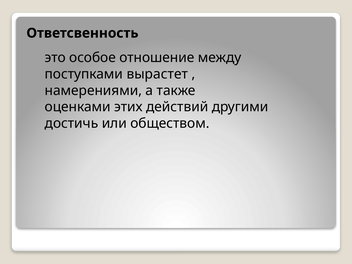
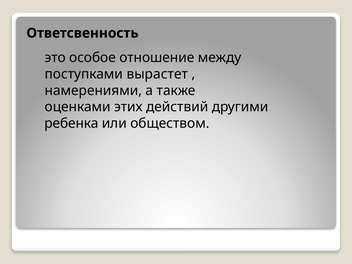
достичь: достичь -> ребенка (72, 123)
